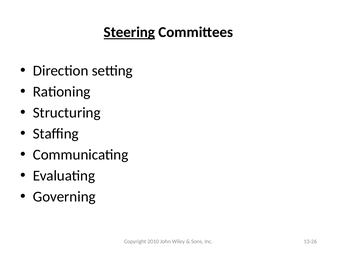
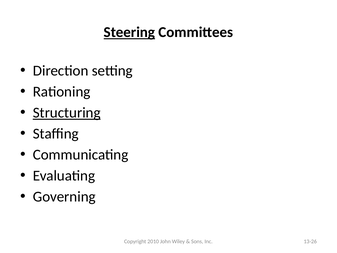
Structuring underline: none -> present (67, 113)
